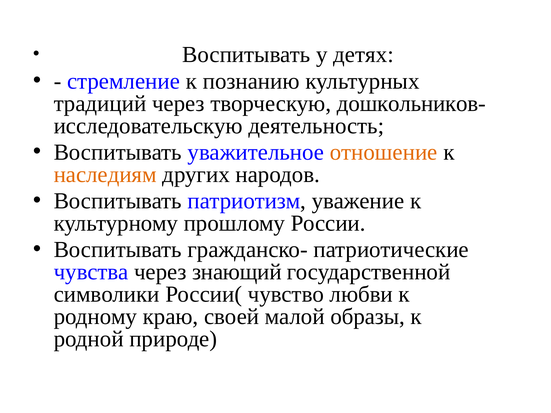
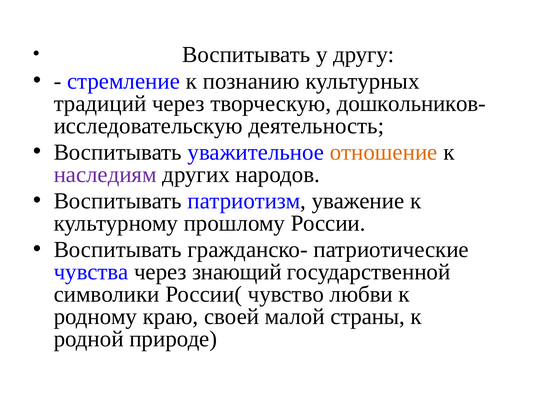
детях: детях -> другу (364, 55)
наследиям colour: orange -> purple (105, 175)
образы: образы -> страны (368, 317)
